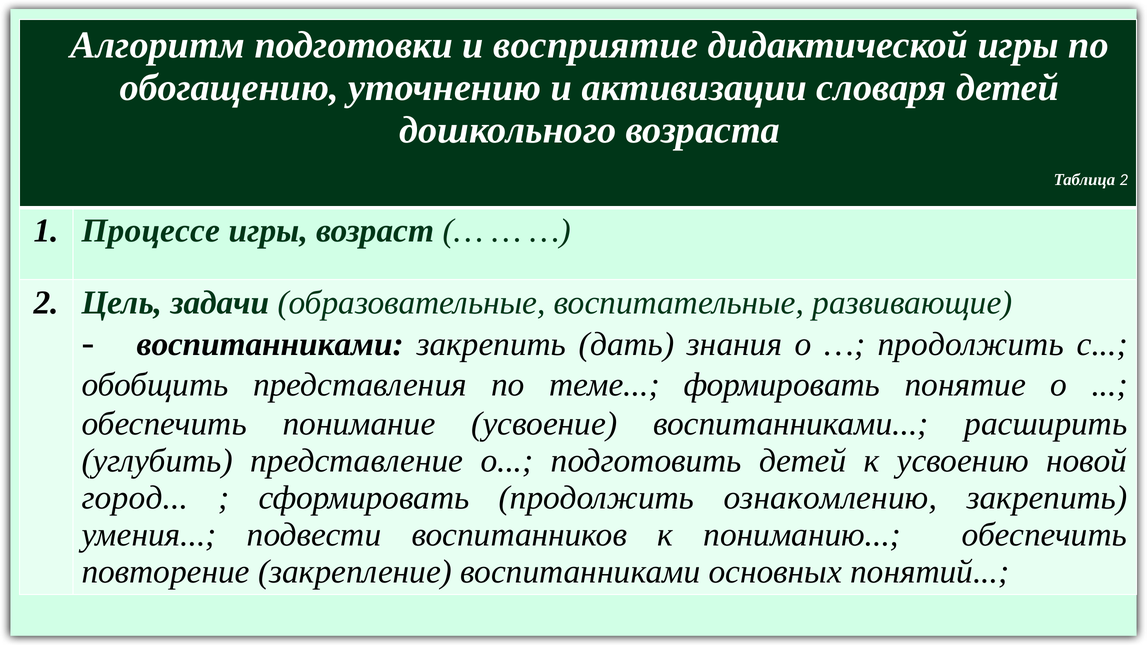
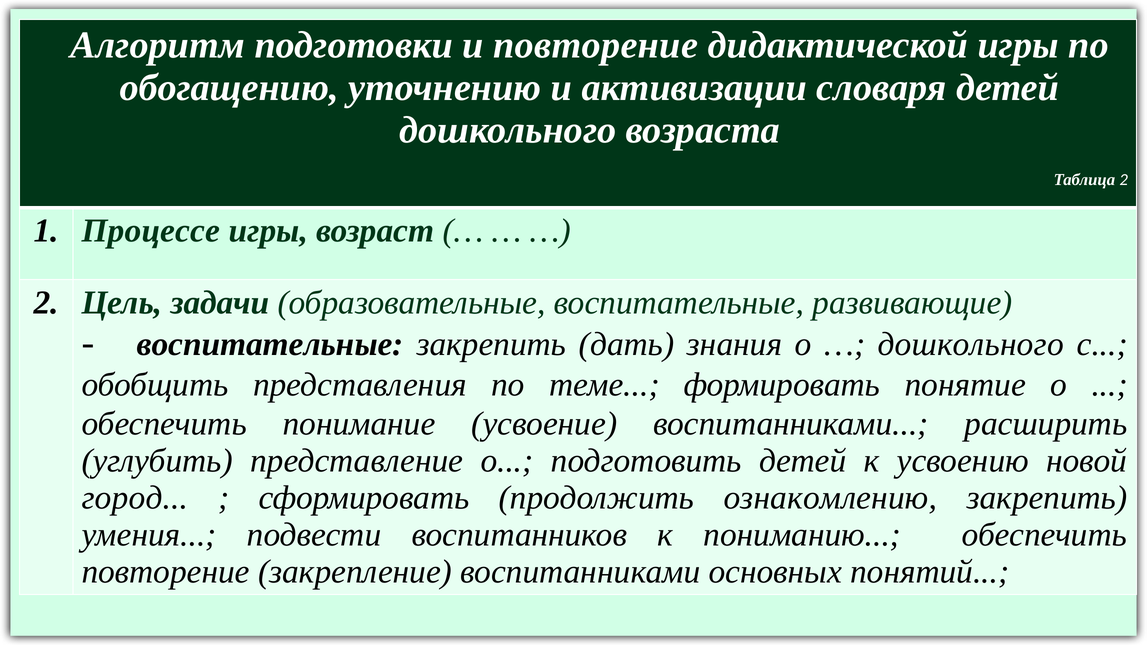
и восприятие: восприятие -> повторение (596, 45)
воспитанниками: воспитанниками -> воспитательные (270, 344)
продолжить: продолжить -> дошкольного (971, 344)
